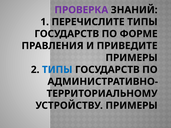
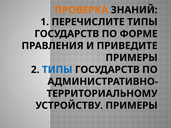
ПРОВЕРКА colour: purple -> orange (81, 10)
